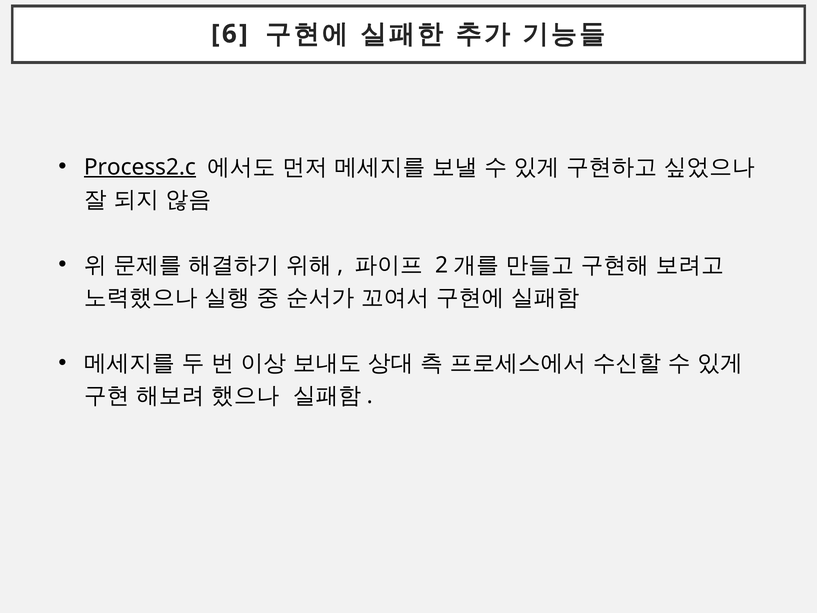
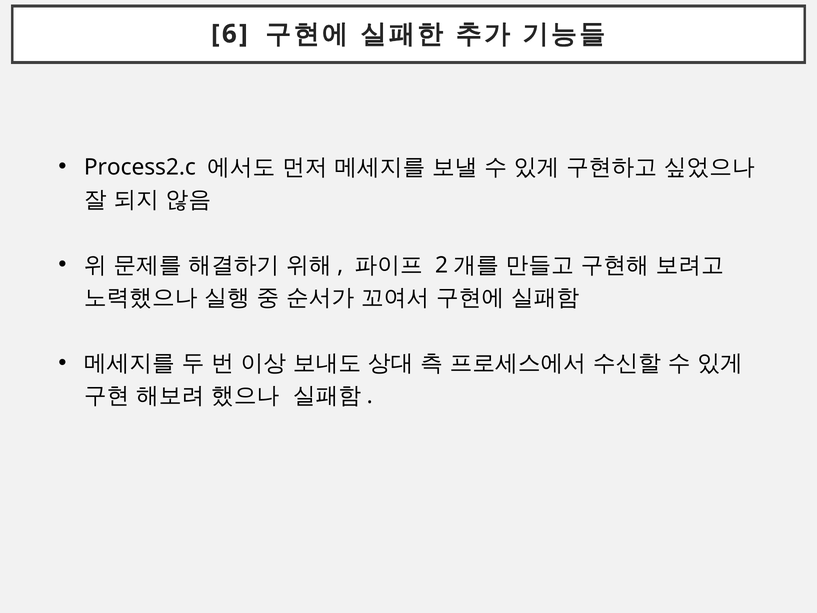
Process2.c underline: present -> none (140, 167)
